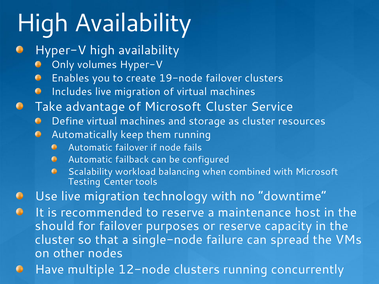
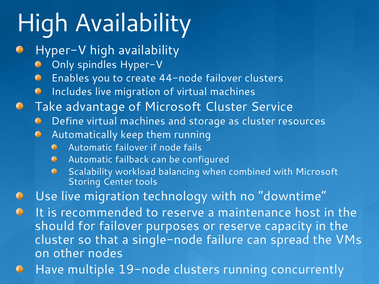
volumes: volumes -> spindles (97, 65)
19-node: 19-node -> 44-node (181, 78)
Testing: Testing -> Storing (84, 182)
12-node: 12-node -> 19-node (144, 270)
